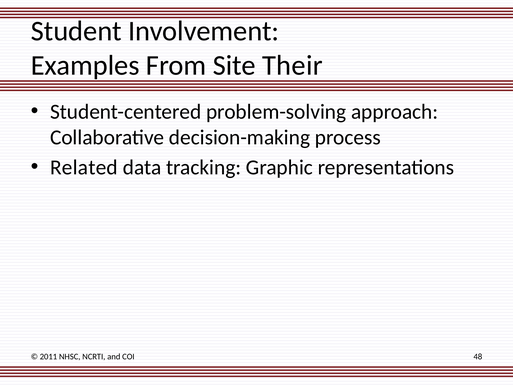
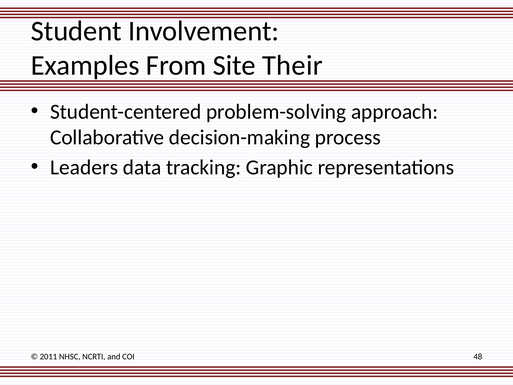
Related: Related -> Leaders (84, 167)
